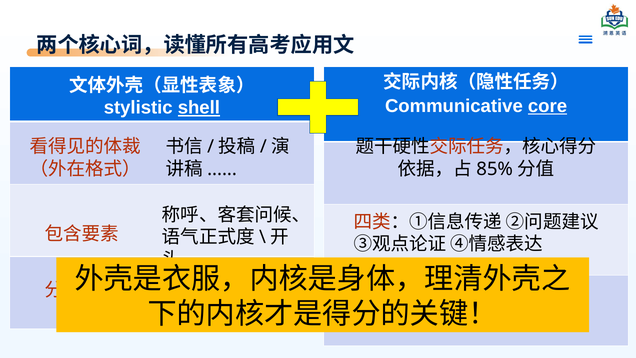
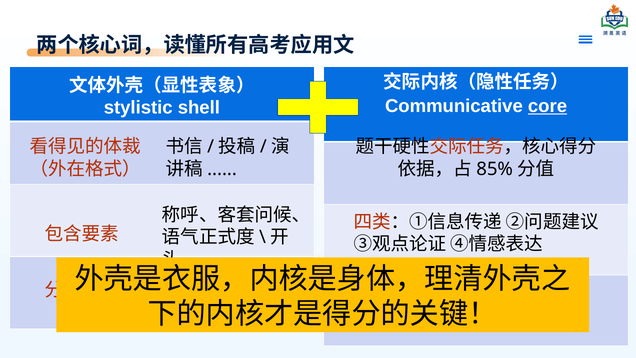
shell underline: present -> none (199, 108)
